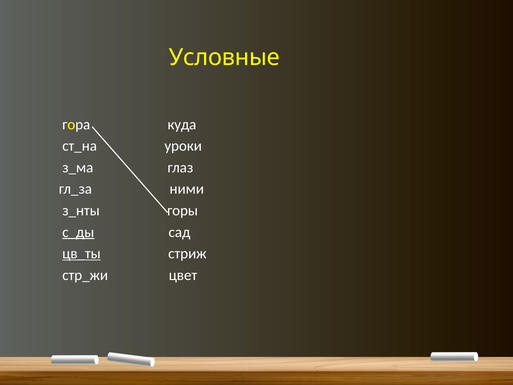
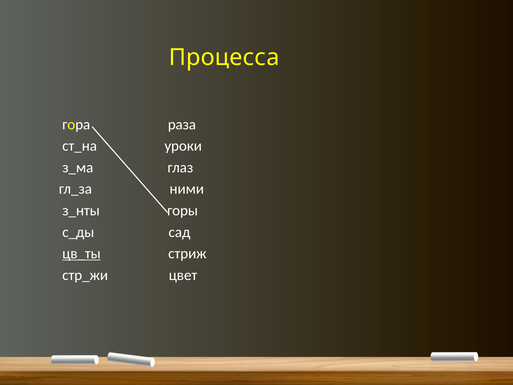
Условные: Условные -> Процесса (224, 58)
куда: куда -> раза (182, 124)
с_ды underline: present -> none (78, 232)
